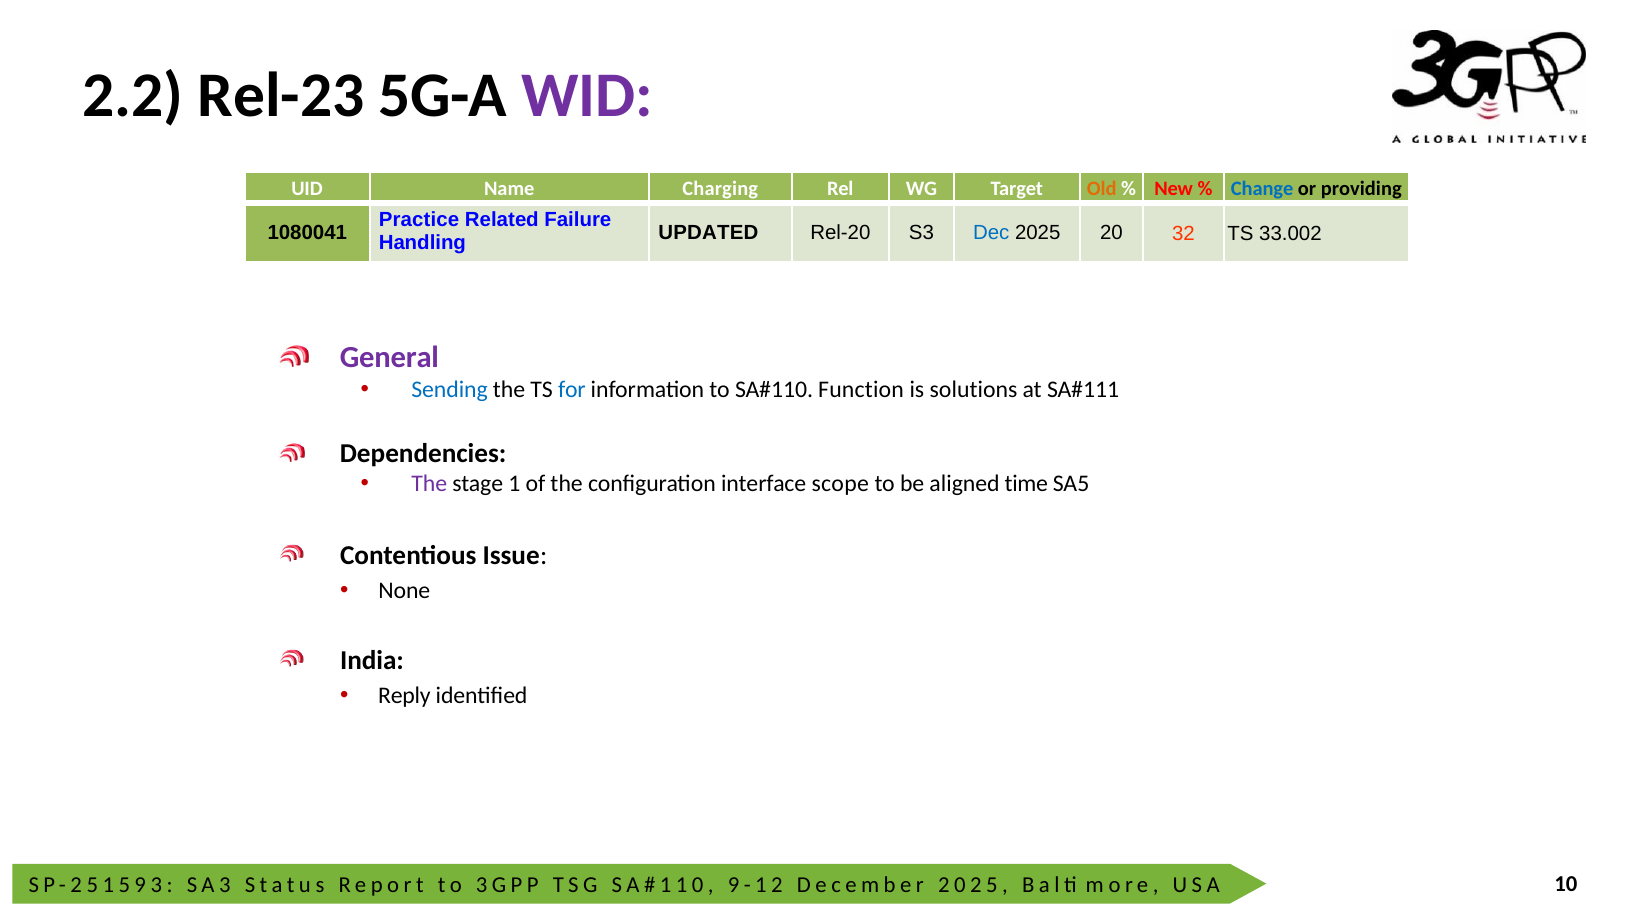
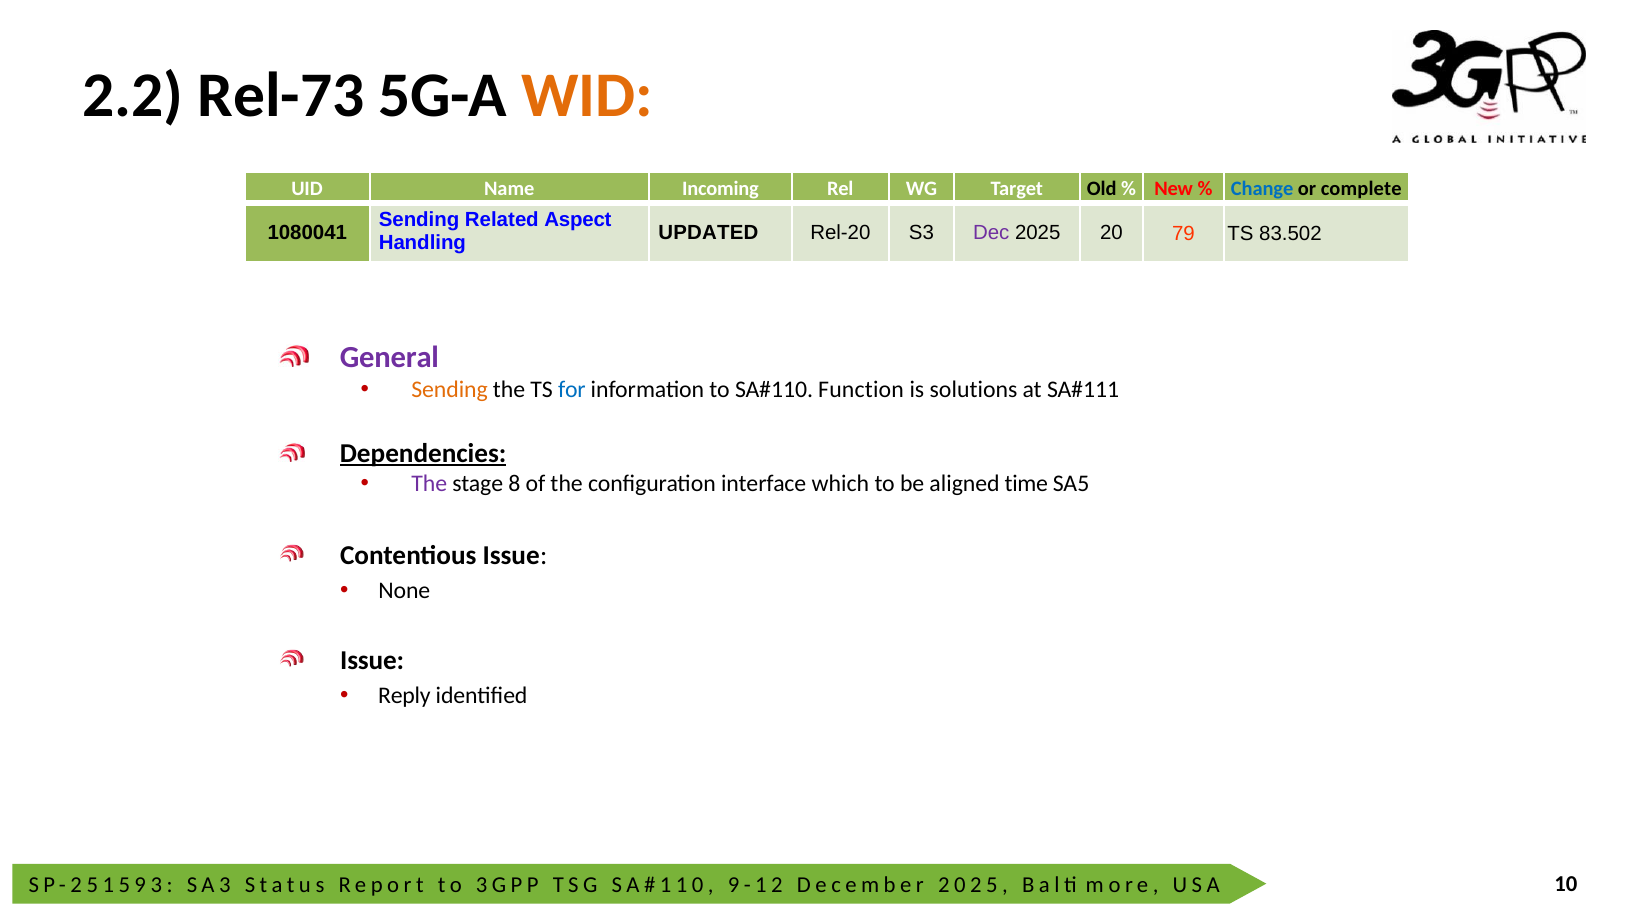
Rel-23: Rel-23 -> Rel-73 (281, 96)
WID colour: purple -> orange (587, 96)
Charging: Charging -> Incoming (720, 189)
Old colour: orange -> black (1102, 189)
providing: providing -> complete (1361, 189)
Practice: Practice -> Sending (419, 220)
Failure: Failure -> Aspect (578, 220)
Dec colour: blue -> purple (991, 233)
32: 32 -> 79 (1184, 234)
33.002: 33.002 -> 83.502 (1290, 234)
Sending colour: blue -> orange (450, 390)
Dependencies underline: none -> present (423, 454)
1: 1 -> 8 (514, 484)
scope: scope -> which (840, 484)
India: India -> Issue (372, 660)
